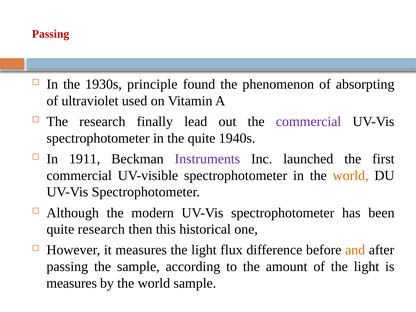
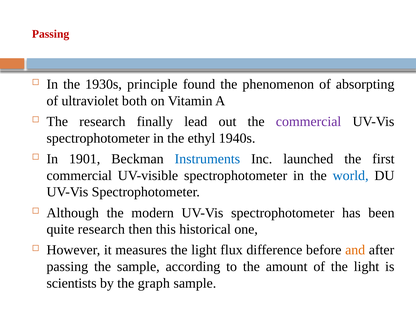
used: used -> both (135, 101)
the quite: quite -> ethyl (202, 138)
1911: 1911 -> 1901 (85, 159)
Instruments colour: purple -> blue (207, 159)
world colour: orange -> blue (351, 175)
measures: measures -> scientists (72, 283)
by the world: world -> graph (154, 283)
